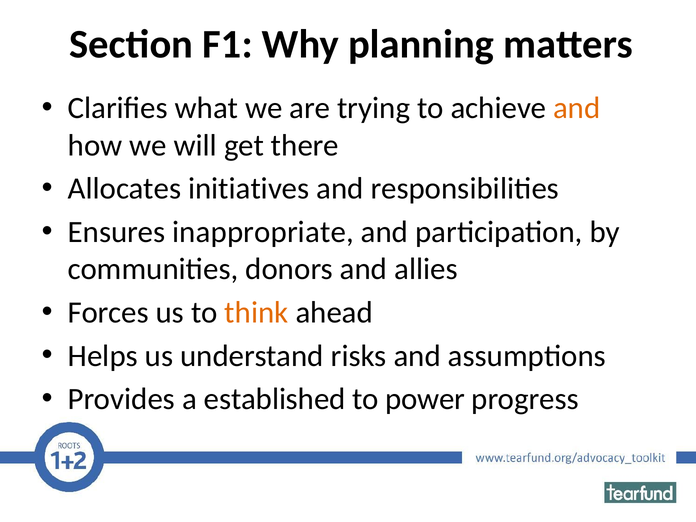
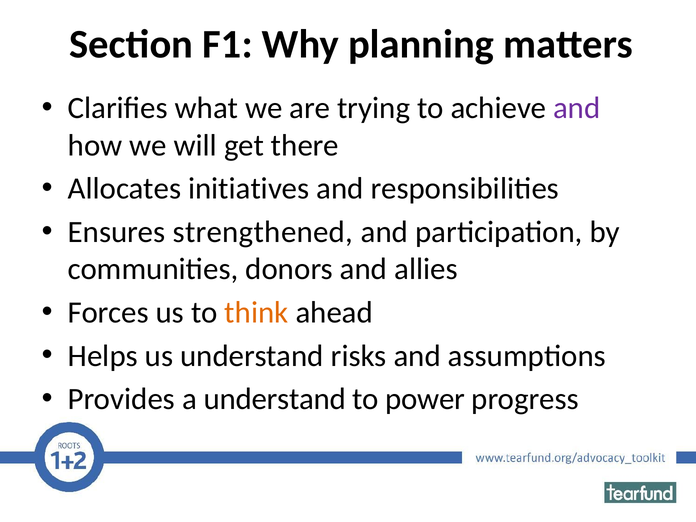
and colour: orange -> purple (577, 108)
inappropriate: inappropriate -> strengthened (263, 232)
a established: established -> understand (275, 399)
